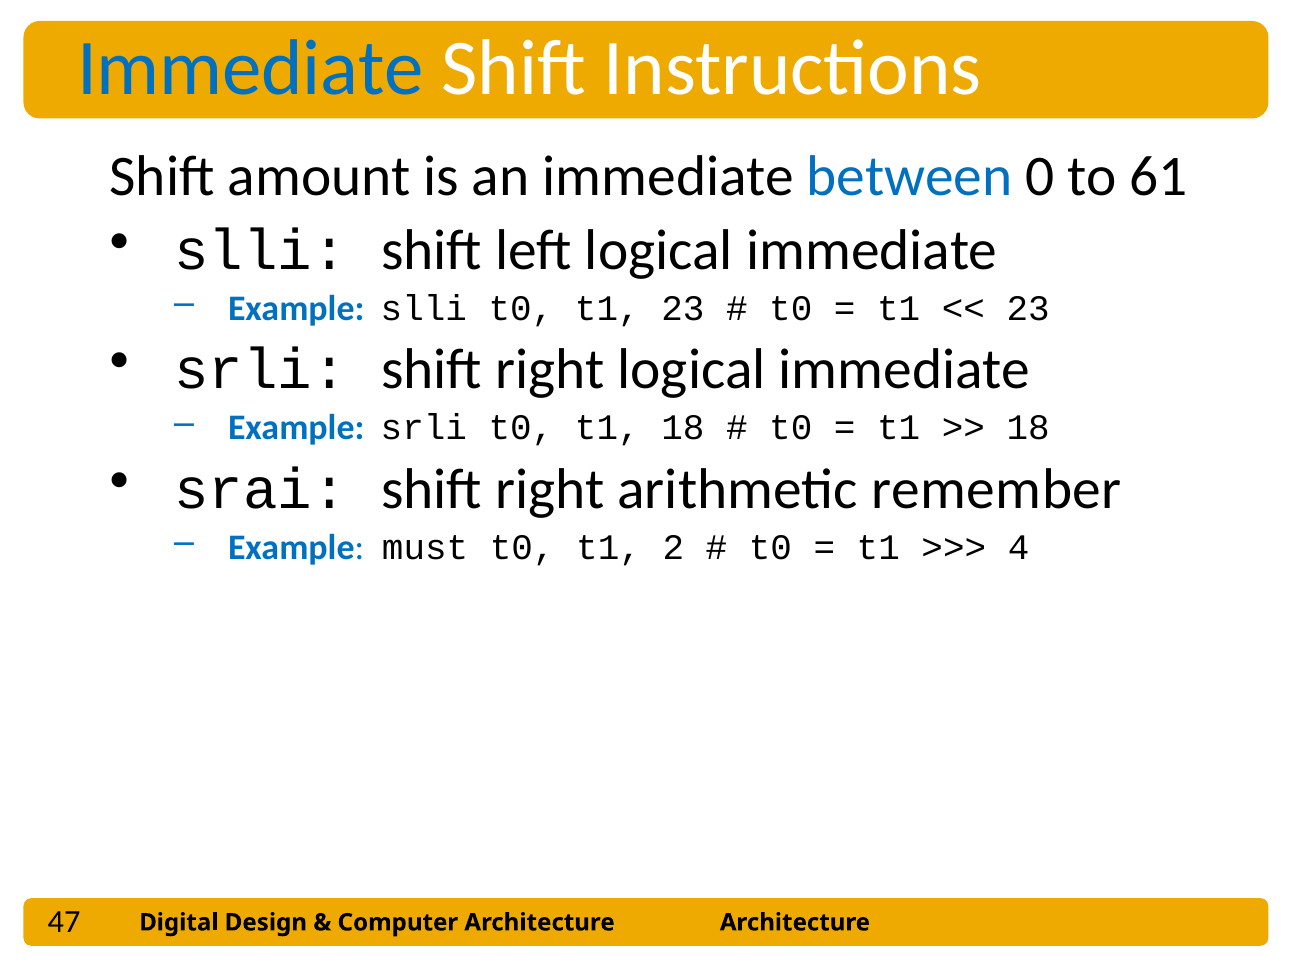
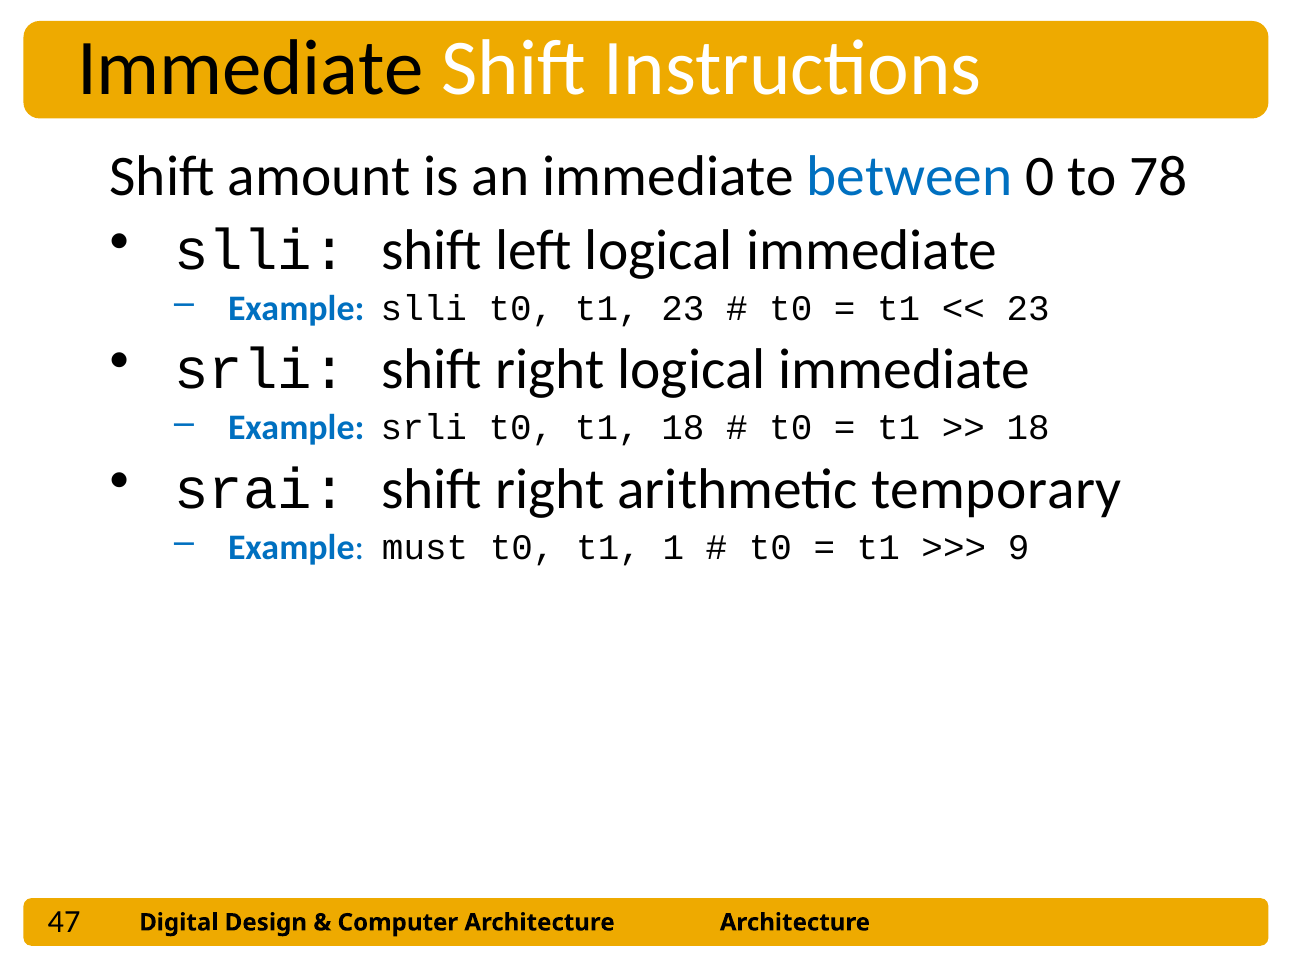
Immediate colour: blue -> black (251, 69)
61: 61 -> 78 (1159, 177)
remember: remember -> temporary (996, 490)
2: 2 -> 1 (673, 547)
4: 4 -> 9 (1019, 547)
